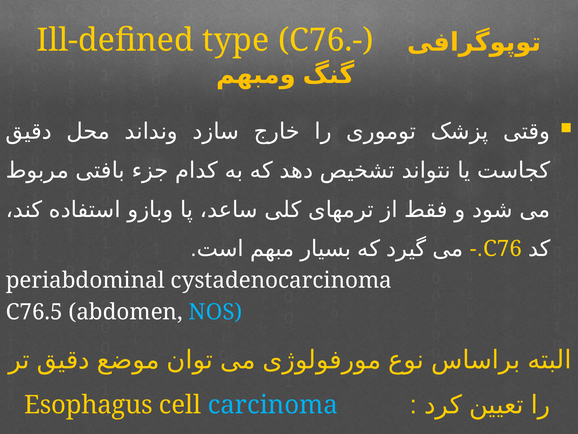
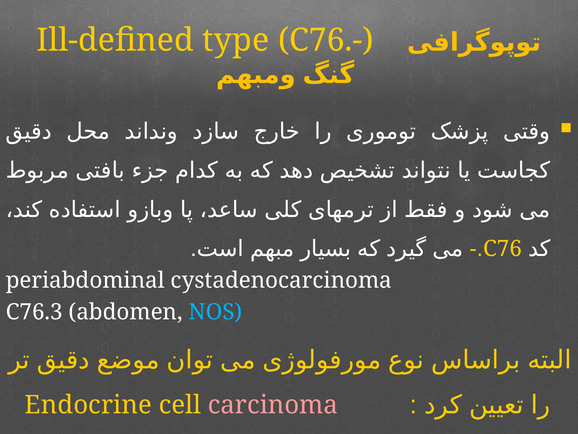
C76.5: C76.5 -> C76.3 (34, 312)
Esophagus: Esophagus -> Endocrine (88, 404)
carcinoma colour: light blue -> pink (273, 404)
